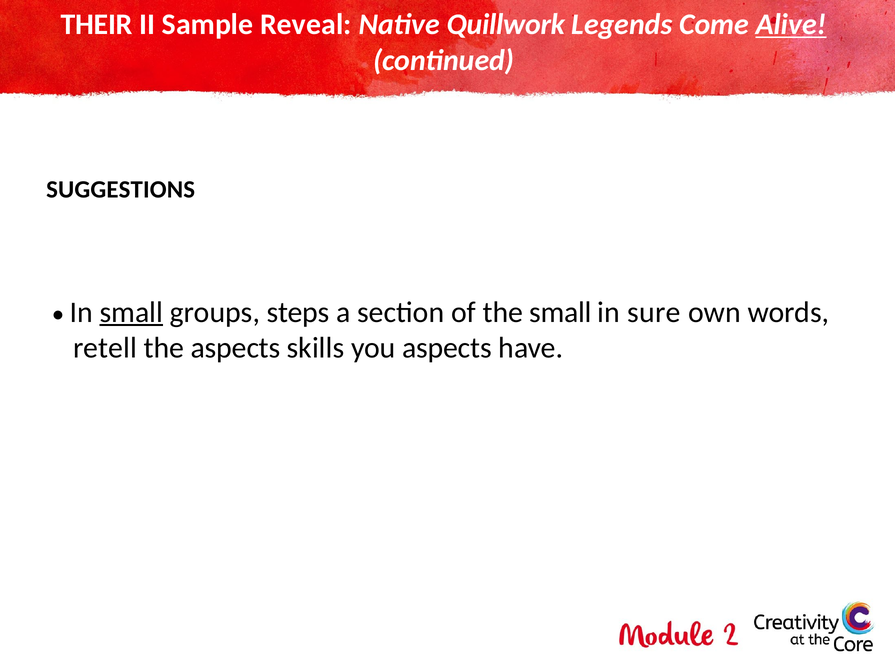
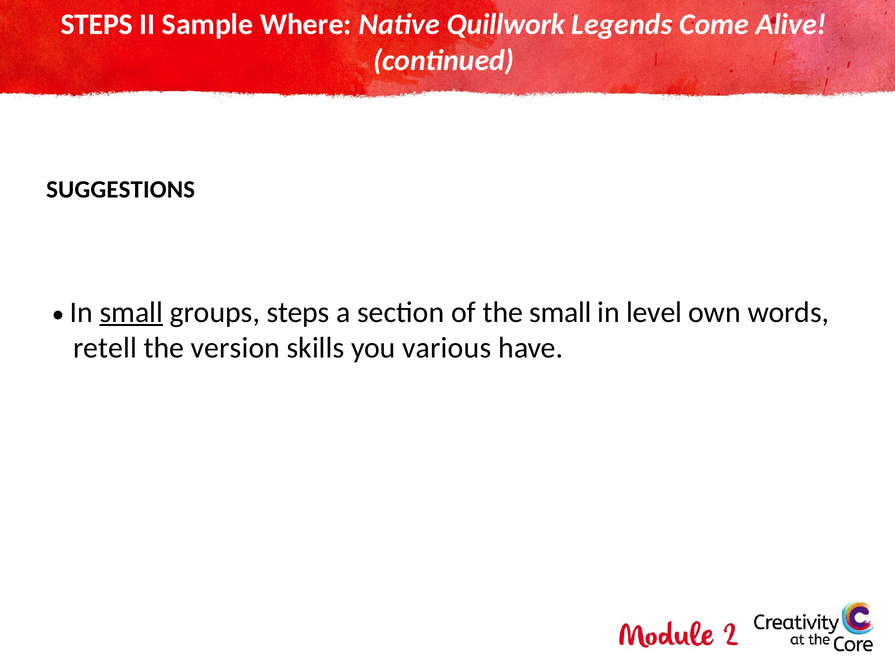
THEIR: THEIR -> STEPS (97, 24)
Reveal: Reveal -> Where (306, 24)
Alive underline: present -> none (791, 24)
sure: sure -> level (654, 312)
the aspects: aspects -> version (235, 348)
you aspects: aspects -> various (447, 348)
